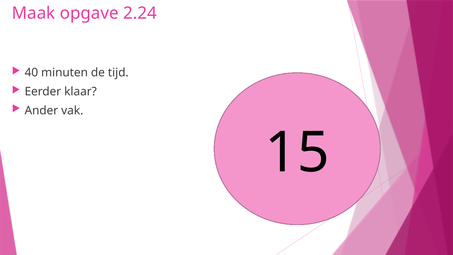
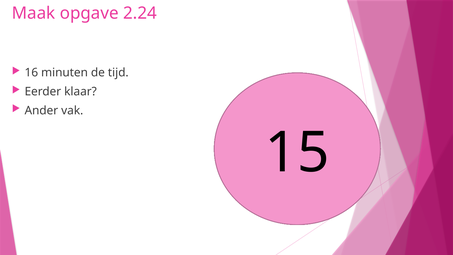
40: 40 -> 16 (31, 73)
